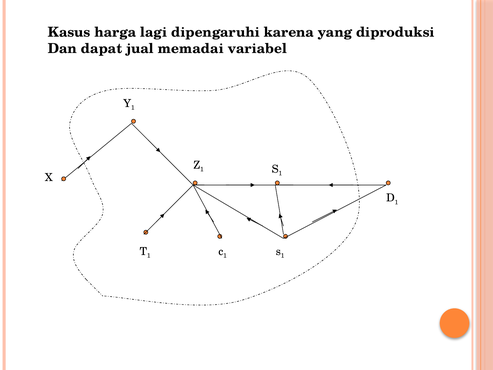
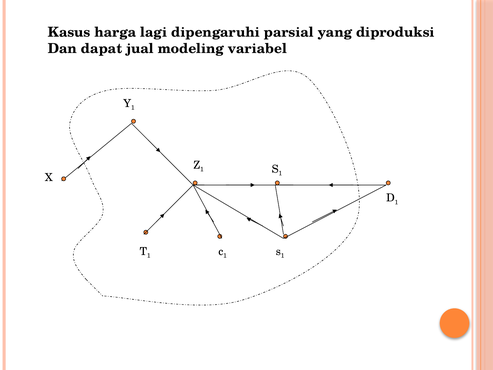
karena: karena -> parsial (289, 32)
memadai: memadai -> modeling (191, 49)
